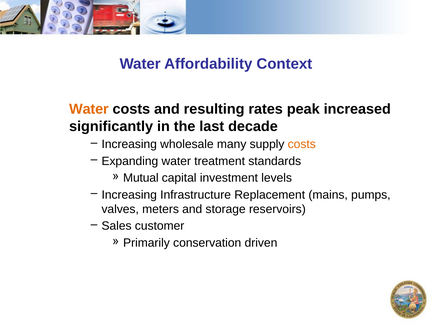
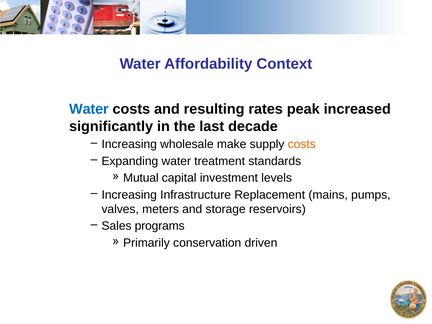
Water colour: orange -> blue (89, 109)
many: many -> make (232, 144)
customer: customer -> programs (160, 226)
